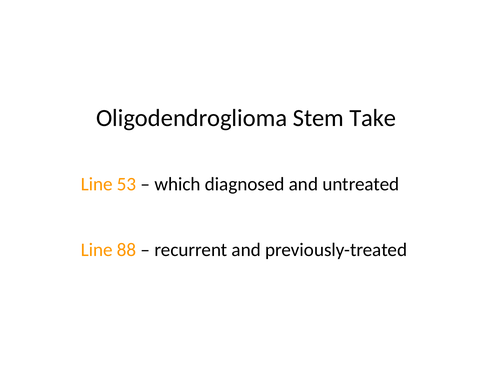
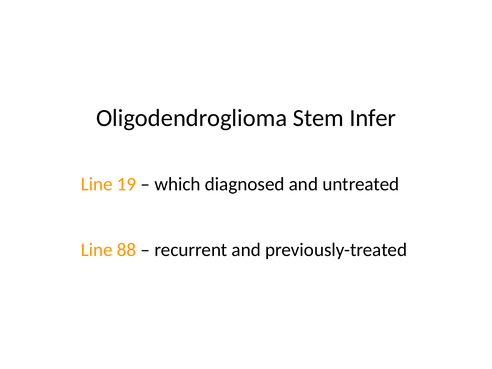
Take: Take -> Infer (373, 118)
53: 53 -> 19 (127, 184)
